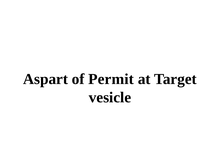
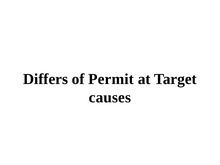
Aspart: Aspart -> Differs (46, 79)
vesicle: vesicle -> causes (110, 97)
